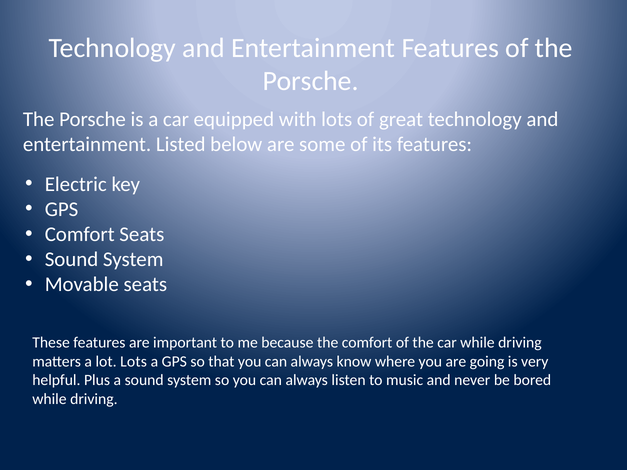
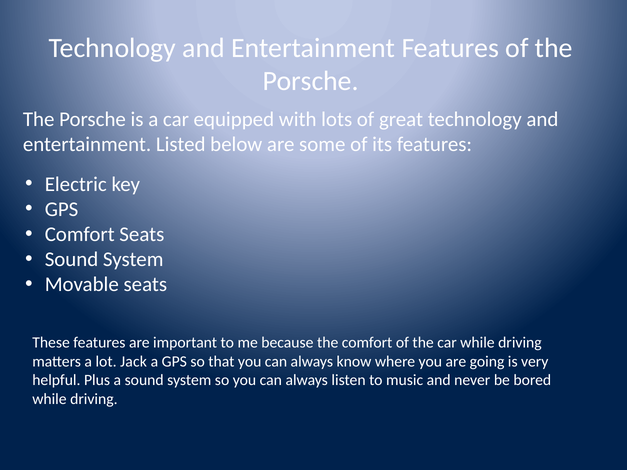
lot Lots: Lots -> Jack (134, 362)
